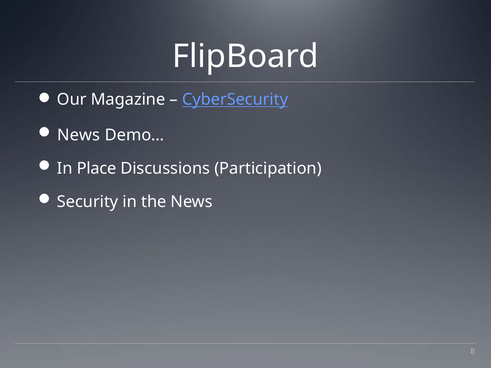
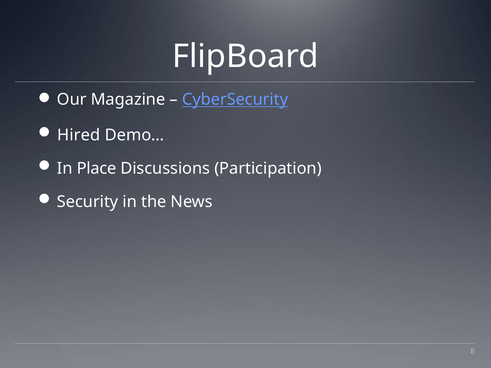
News: News -> Hired (79, 135)
